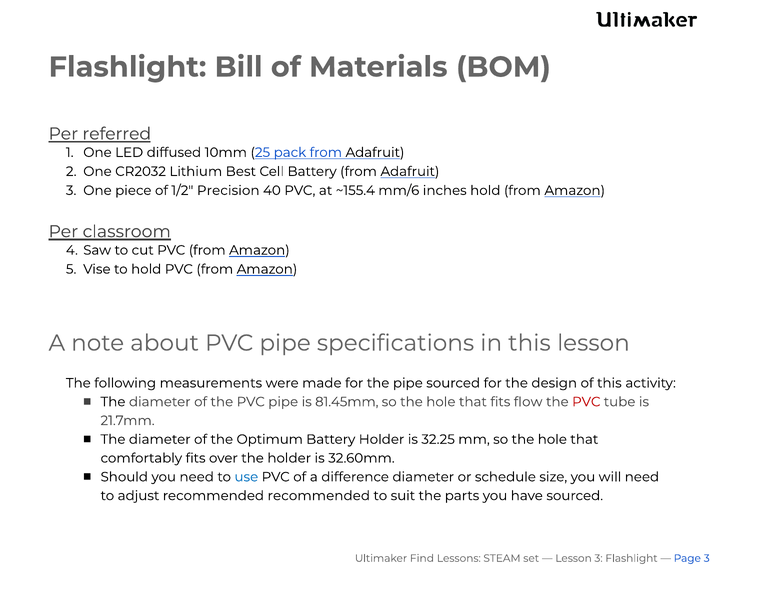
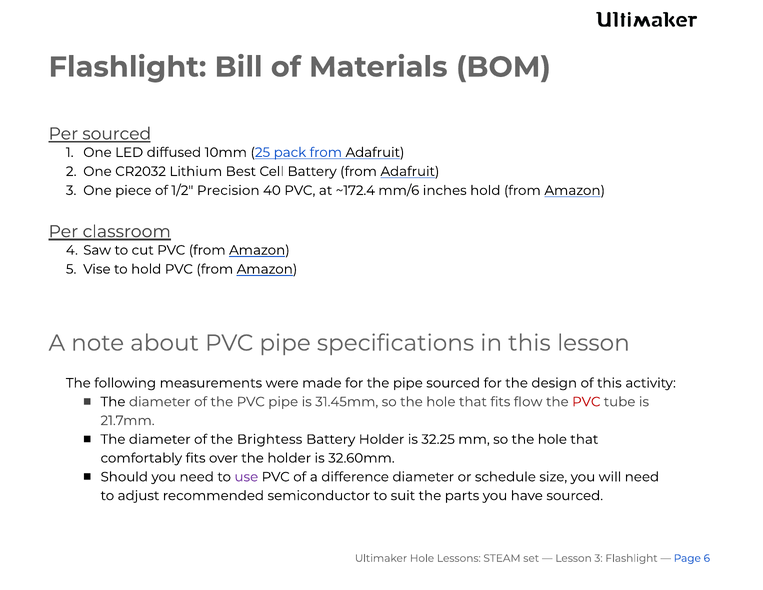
Per referred: referred -> sourced (117, 134)
~155.4: ~155.4 -> ~172.4 (355, 190)
81.45mm: 81.45mm -> 31.45mm (347, 402)
Optimum: Optimum -> Brightess (270, 439)
use colour: blue -> purple (246, 477)
recommended recommended: recommended -> semiconductor (319, 495)
Ultimaker Find: Find -> Hole (422, 558)
Page 3: 3 -> 6 (707, 558)
